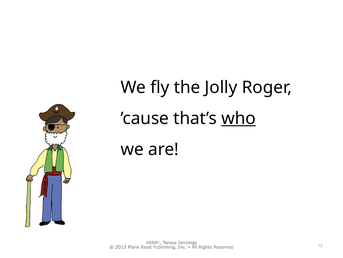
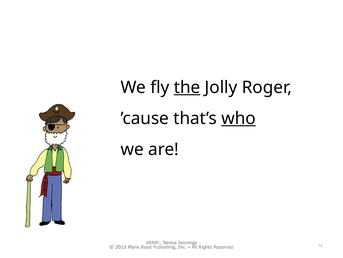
the underline: none -> present (187, 87)
